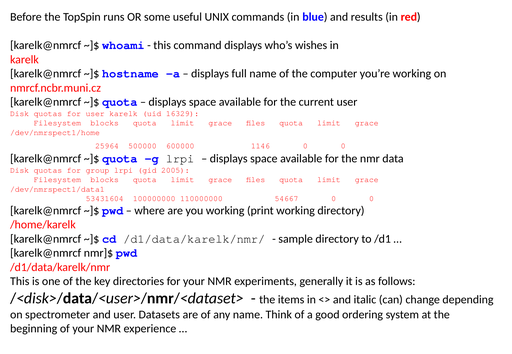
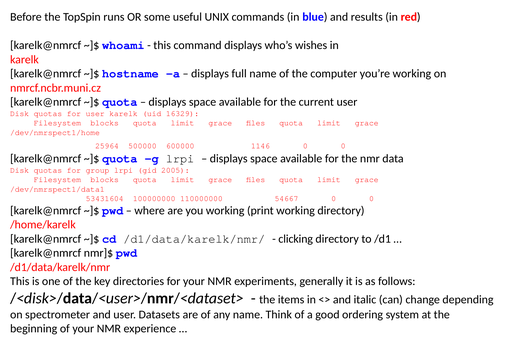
sample: sample -> clicking (296, 239)
